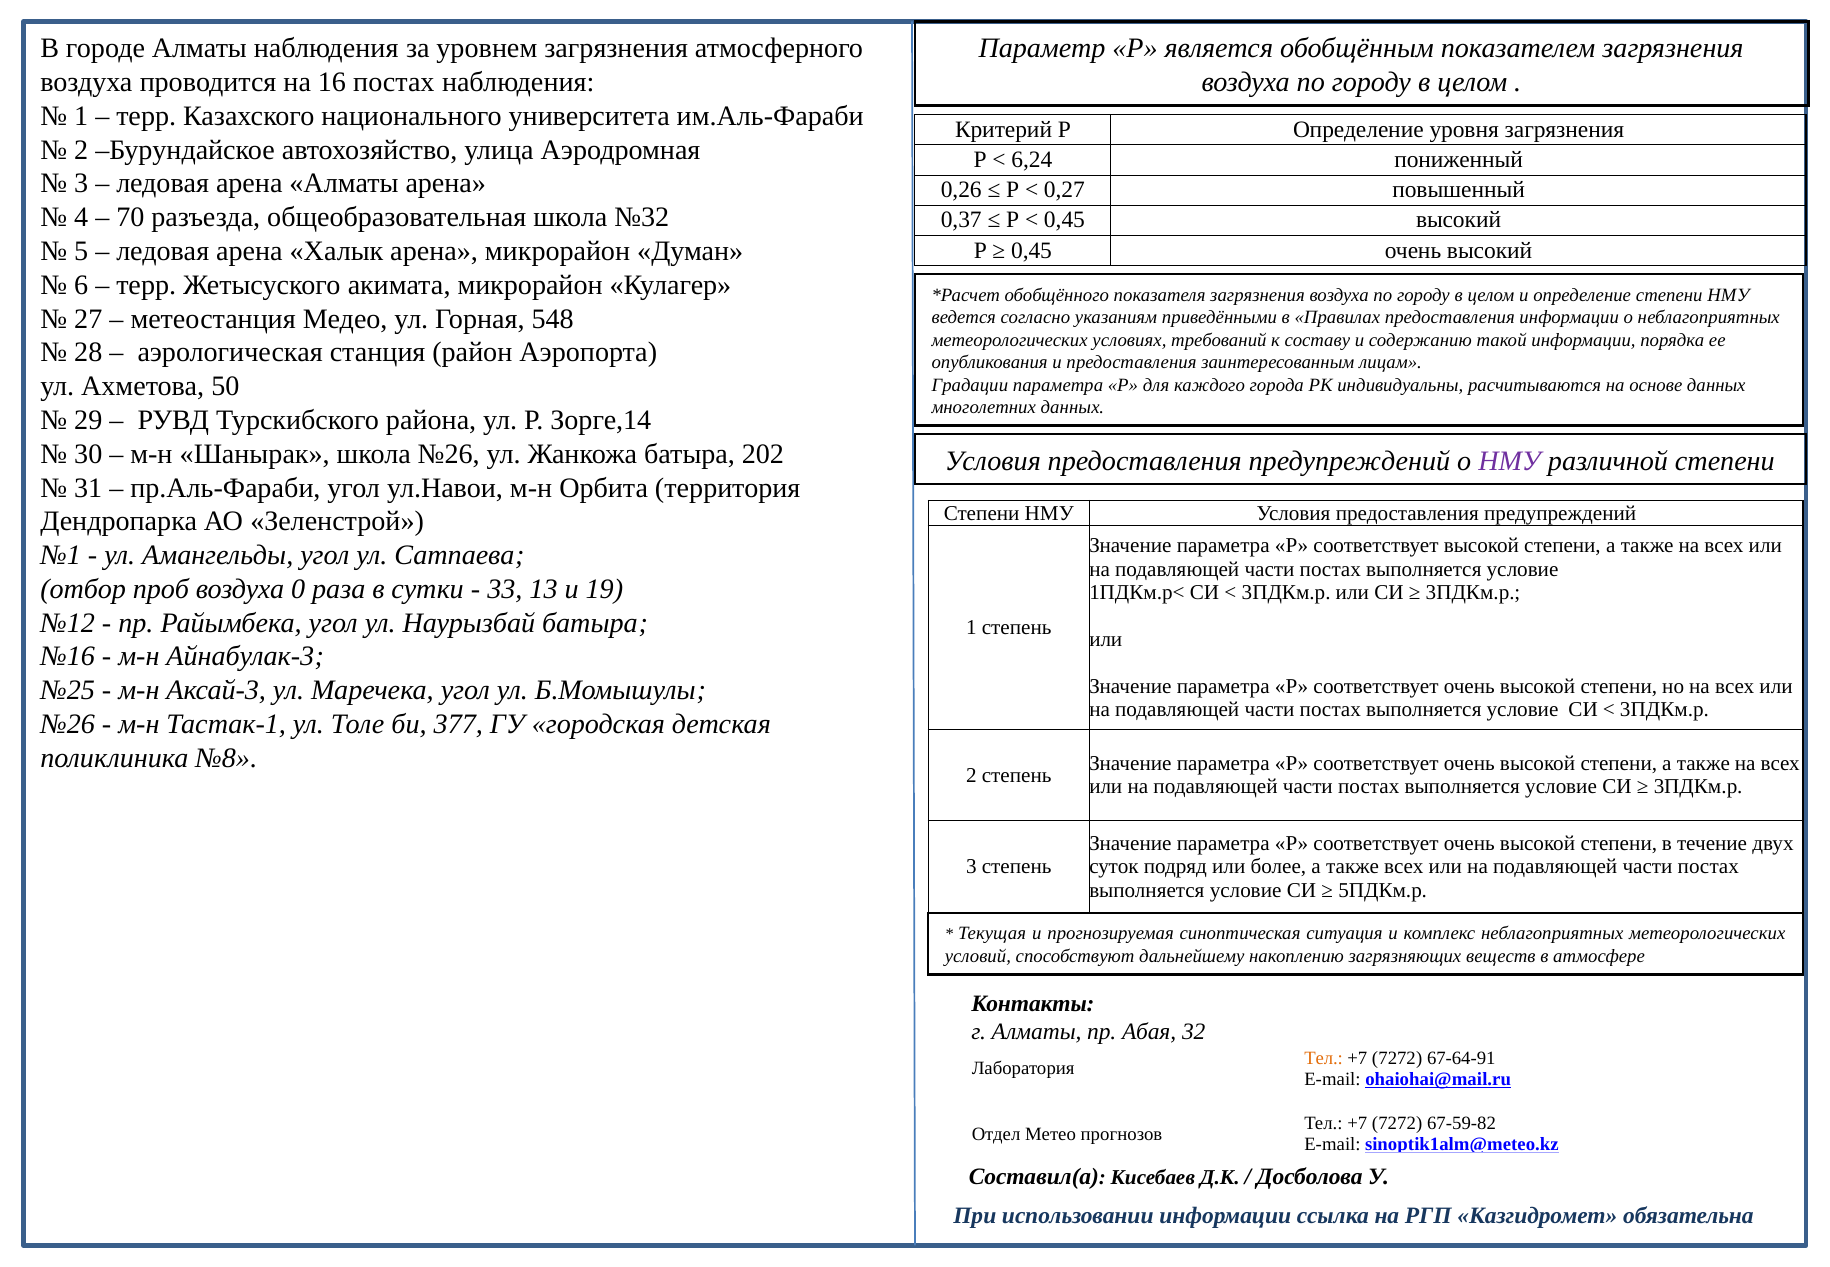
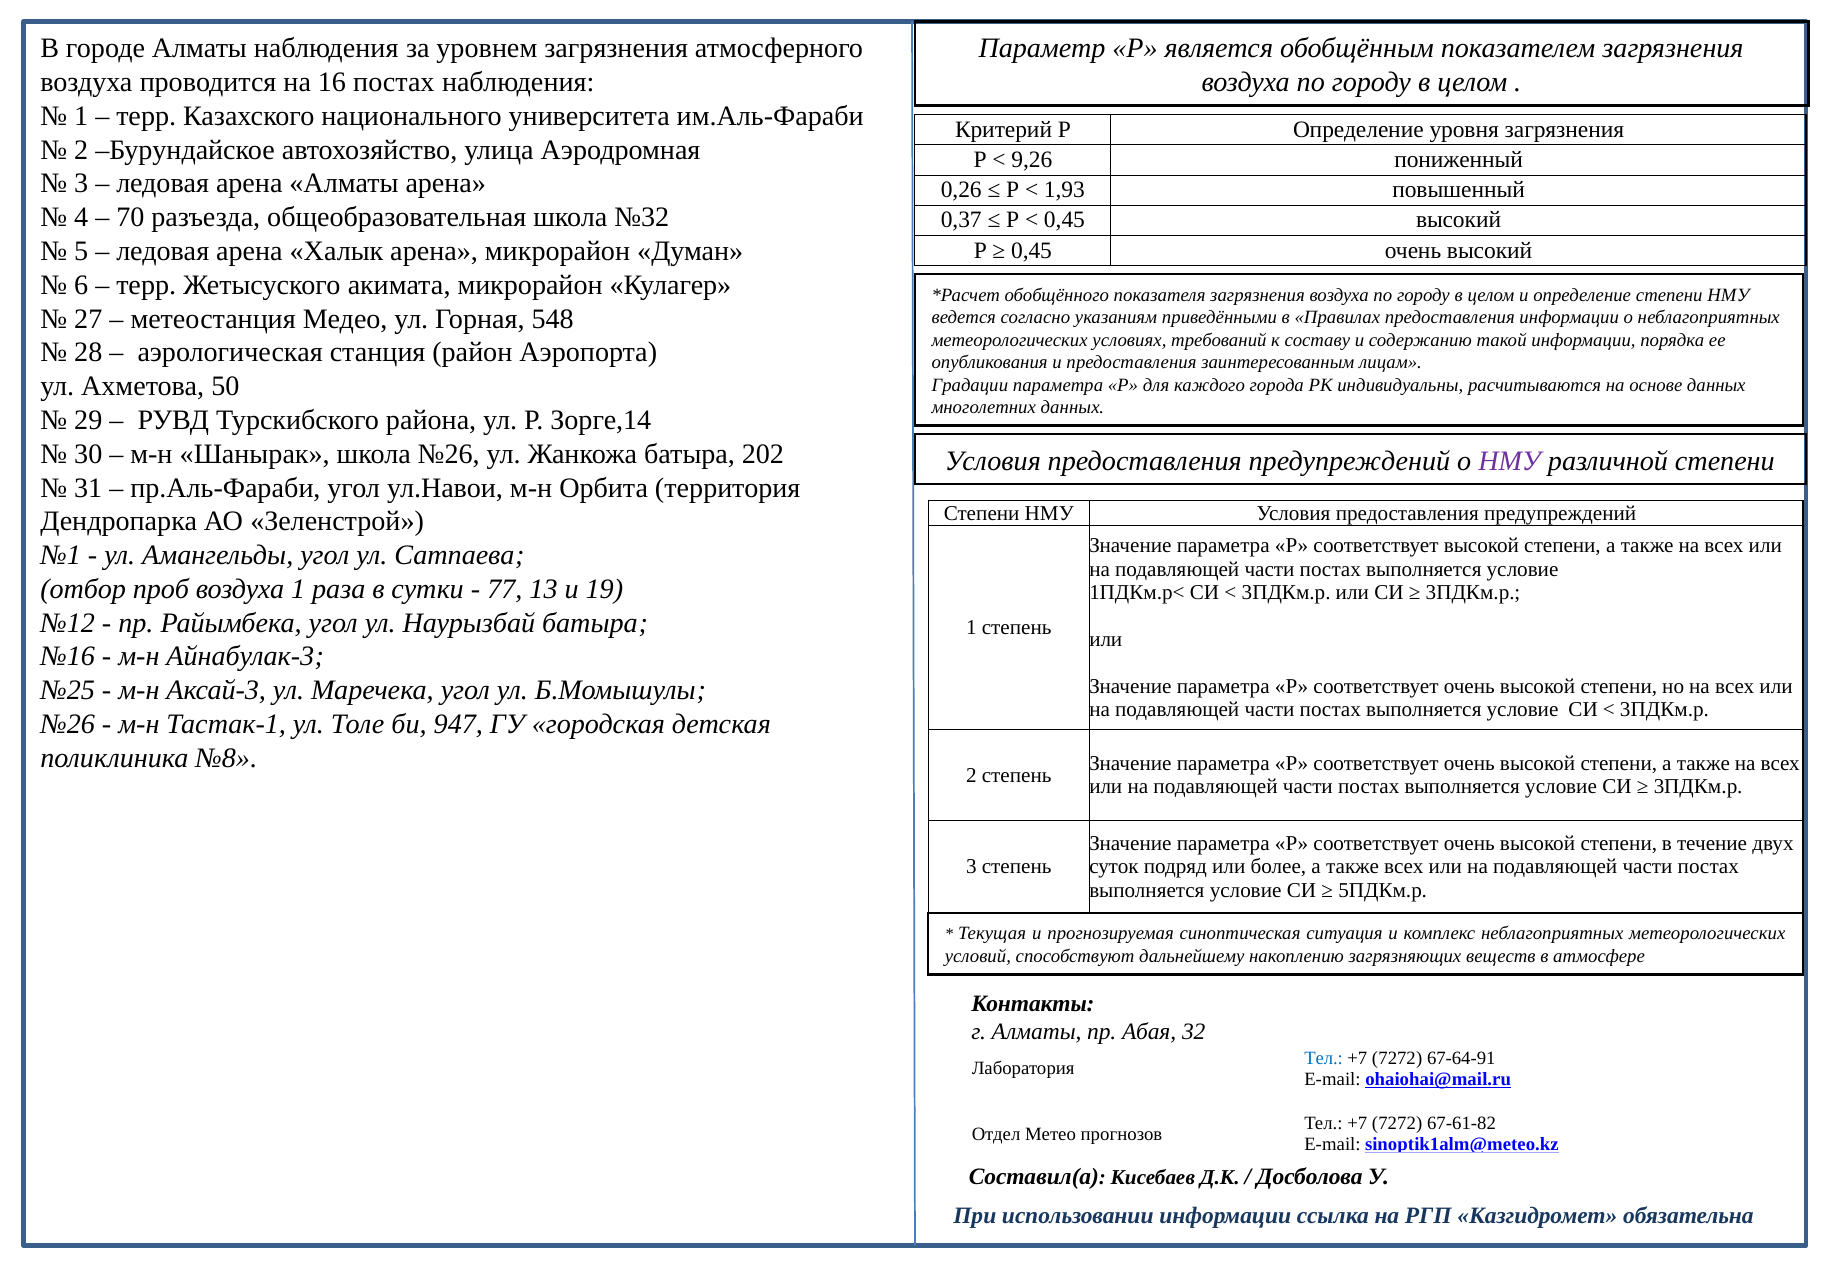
6,24: 6,24 -> 9,26 (1032, 160)
0,27: 0,27 -> 1,93 (1064, 190)
воздуха 0: 0 -> 1 (298, 589)
33: 33 -> 77 (505, 589)
377: 377 -> 947 (458, 724)
Тел colour: orange -> blue (1324, 1058)
67-59-82: 67-59-82 -> 67-61-82 (1461, 1124)
